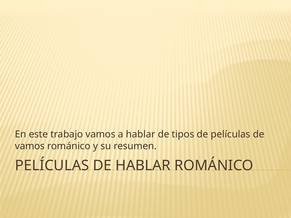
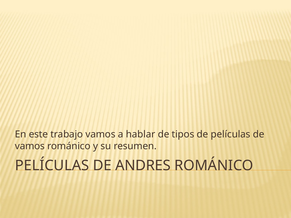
DE HABLAR: HABLAR -> ANDRES (143, 166)
